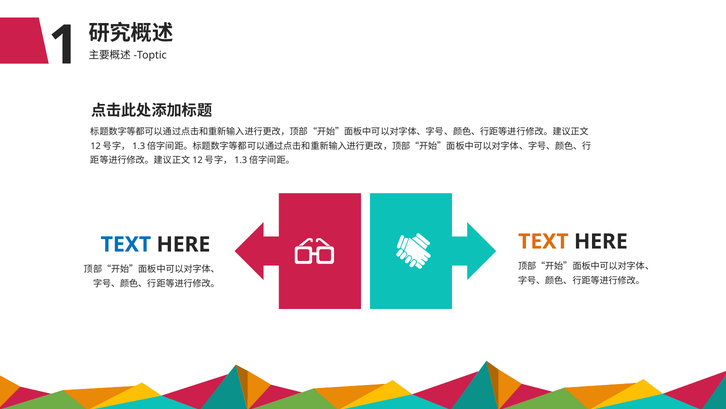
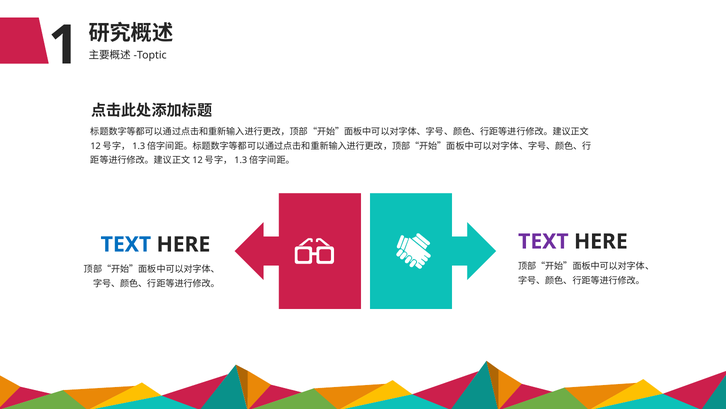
TEXT colour: orange -> purple (543, 241)
